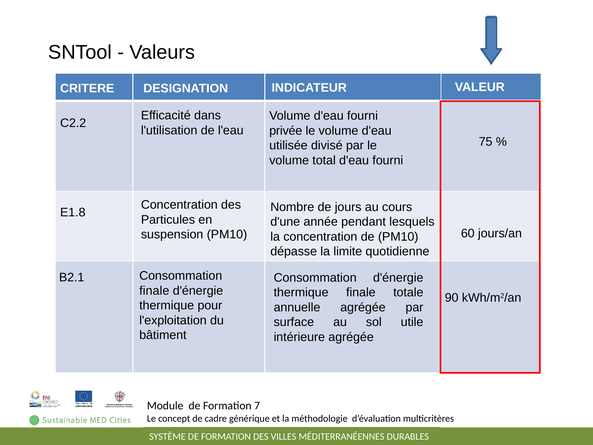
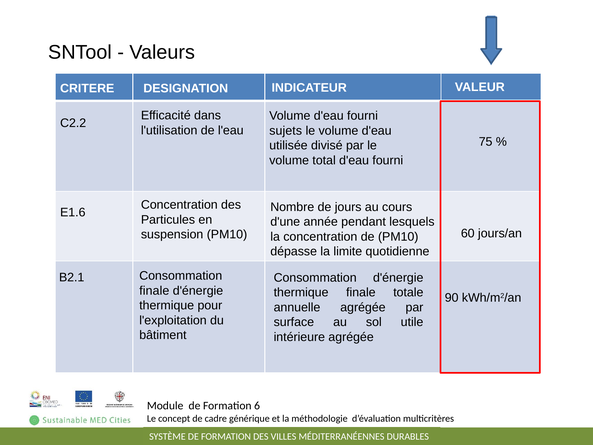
privée: privée -> sujets (286, 131)
E1.8: E1.8 -> E1.6 (73, 212)
7: 7 -> 6 (257, 406)
